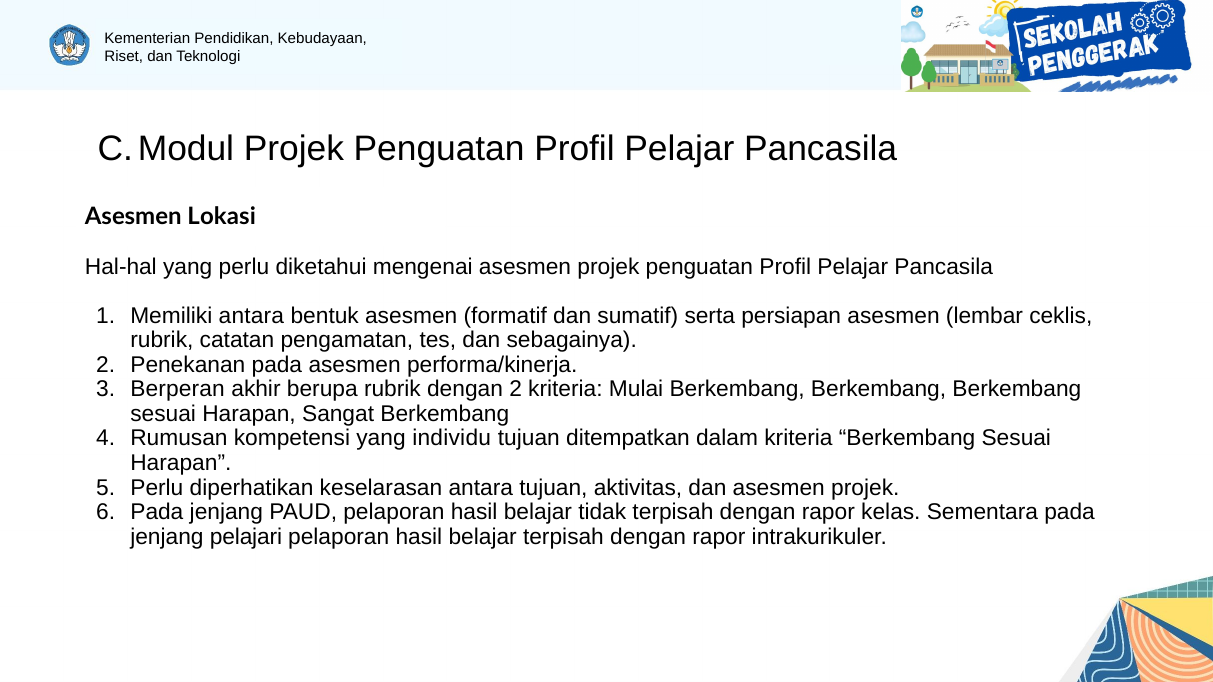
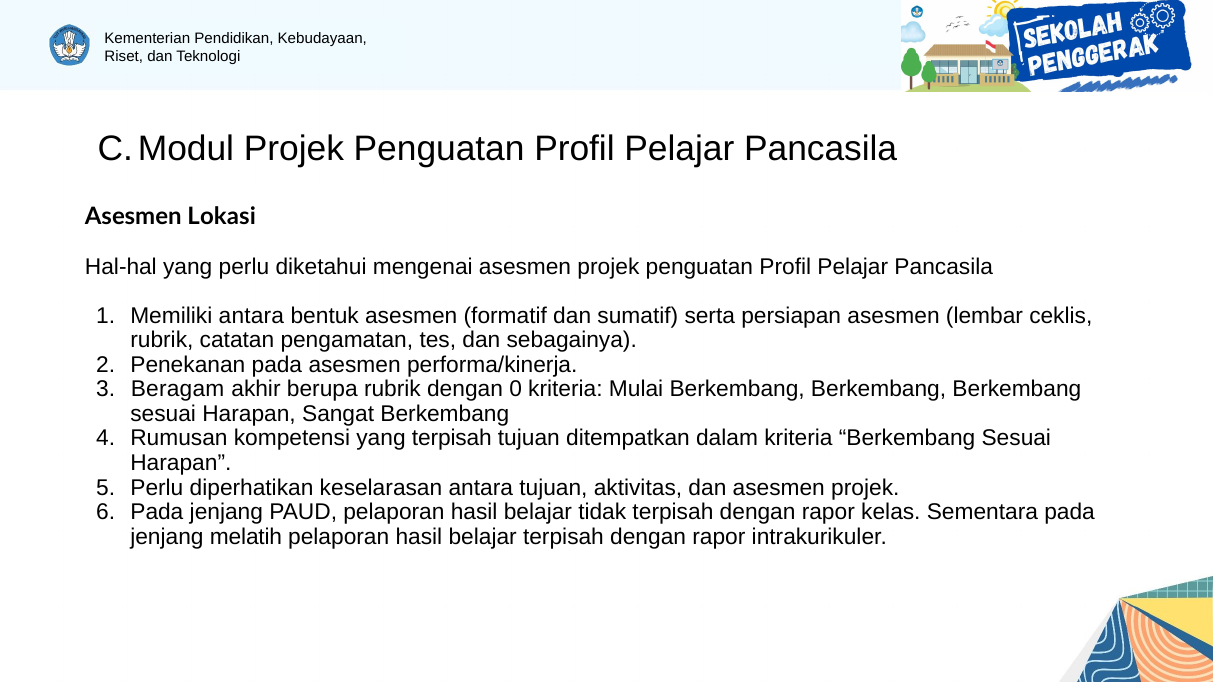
Berperan: Berperan -> Beragam (178, 389)
dengan 2: 2 -> 0 (516, 389)
yang individu: individu -> terpisah (452, 439)
pelajari: pelajari -> melatih (246, 537)
